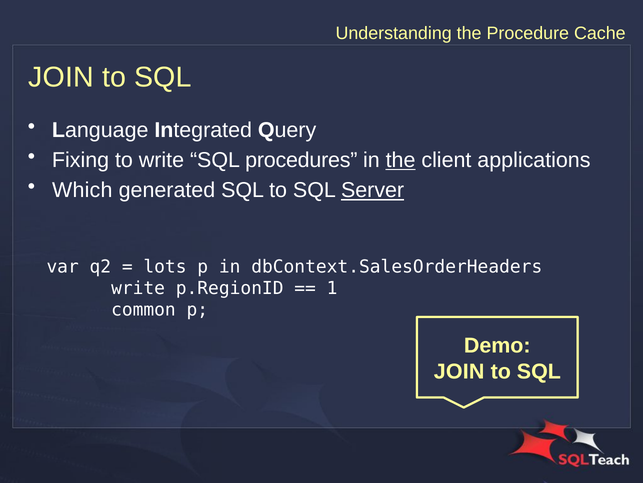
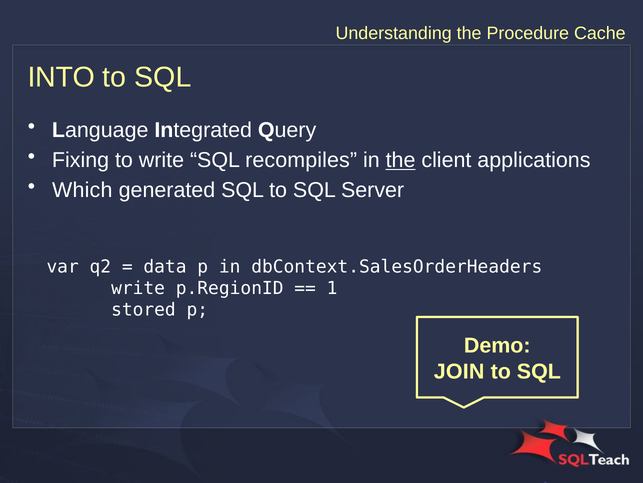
JOIN: JOIN -> INTO (61, 77)
procedures: procedures -> recompiles (301, 160)
Server underline: present -> none (373, 190)
lots: lots -> data (165, 266)
common: common -> stored (143, 309)
